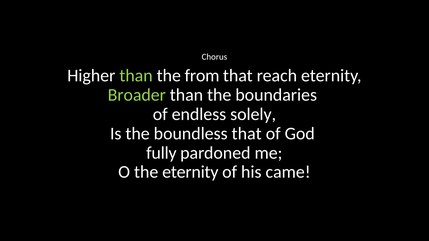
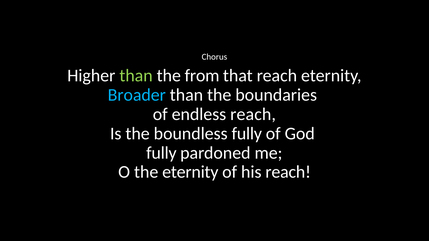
Broader colour: light green -> light blue (137, 95)
endless solely: solely -> reach (253, 114)
boundless that: that -> fully (247, 134)
his came: came -> reach (288, 172)
